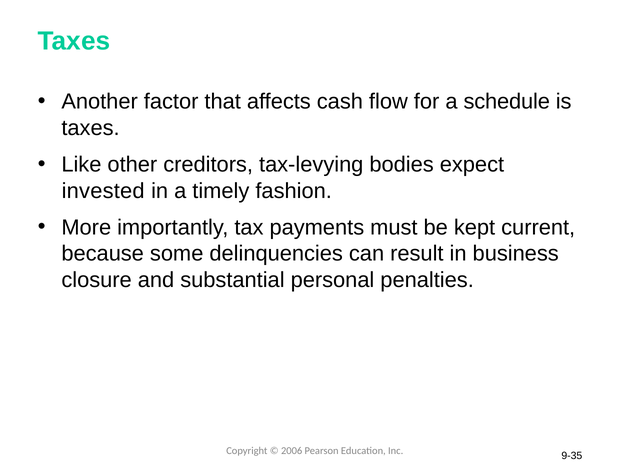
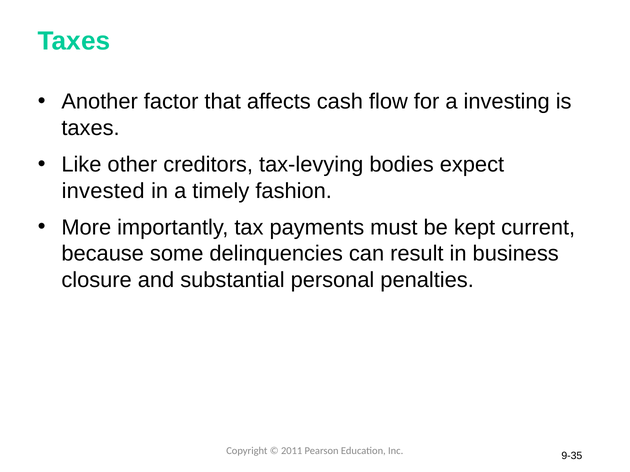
schedule: schedule -> investing (507, 102)
2006: 2006 -> 2011 (292, 451)
